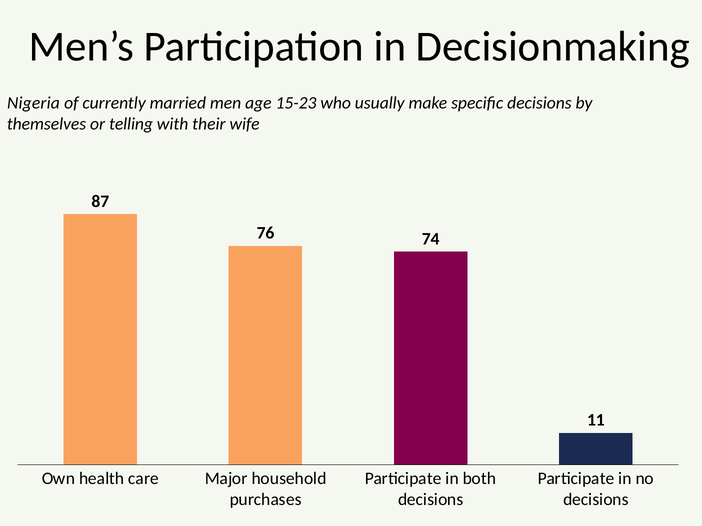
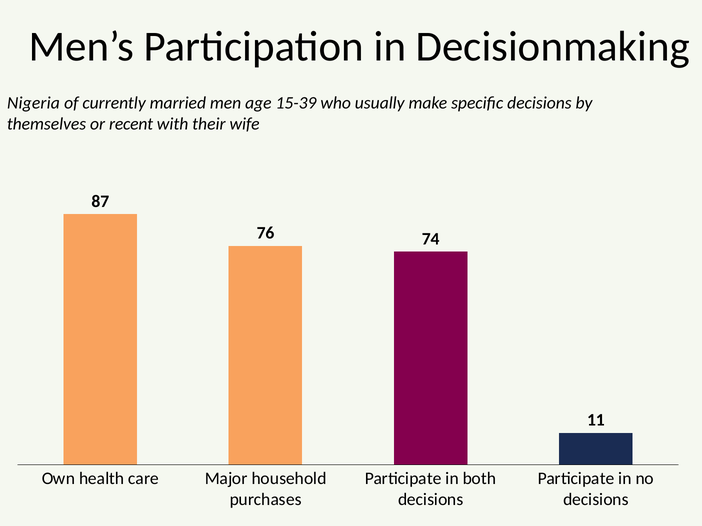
15-23: 15-23 -> 15-39 (296, 103)
telling: telling -> recent (131, 124)
